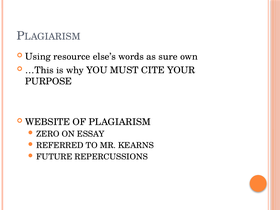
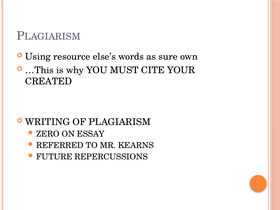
PURPOSE: PURPOSE -> CREATED (49, 81)
WEBSITE: WEBSITE -> WRITING (48, 122)
